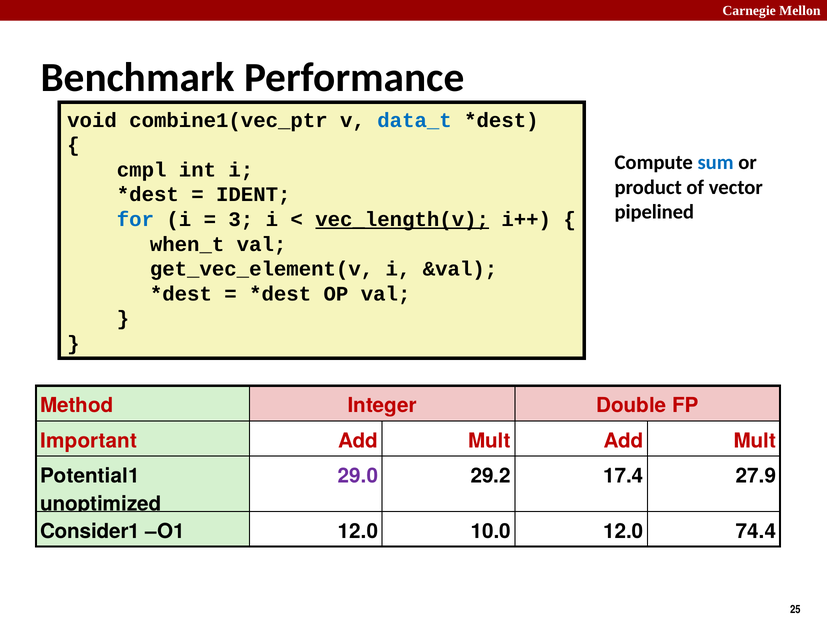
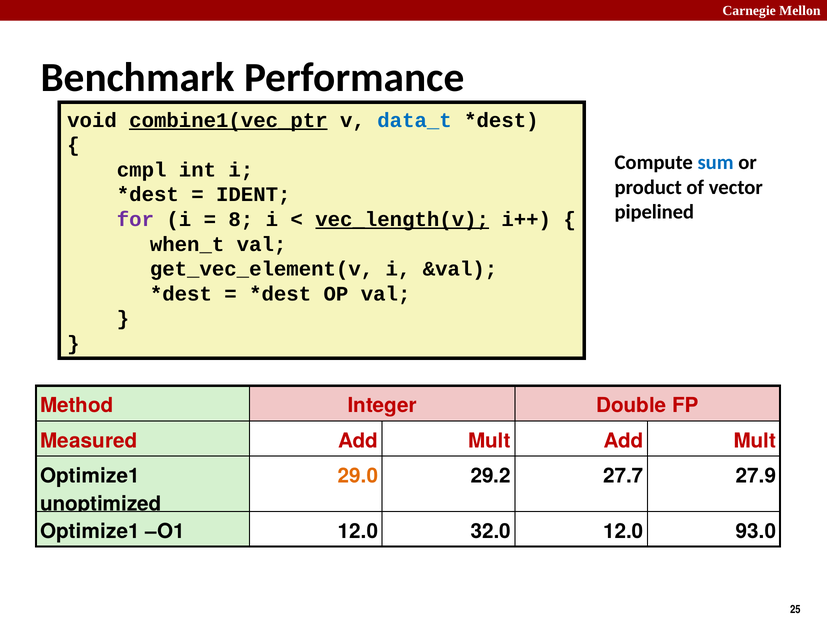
combine1(vec_ptr underline: none -> present (228, 120)
for colour: blue -> purple (135, 220)
3: 3 -> 8 (241, 220)
Important: Important -> Measured (89, 441)
Potential1: Potential1 -> Optimize1 (90, 476)
29.0 colour: purple -> orange (358, 476)
17.4: 17.4 -> 27.7 (623, 476)
Consider1: Consider1 -> Optimize1 (90, 532)
10.0: 10.0 -> 32.0 (491, 532)
74.4: 74.4 -> 93.0 (756, 532)
